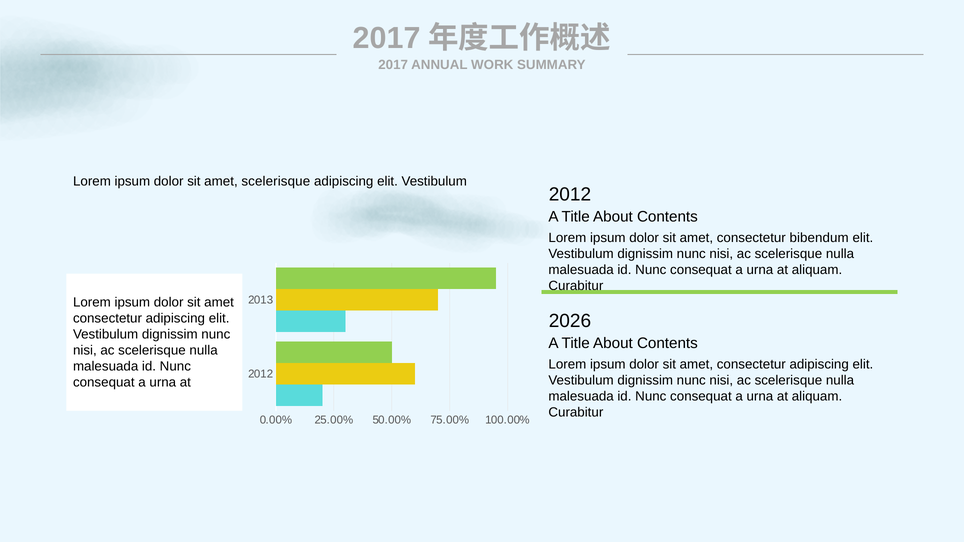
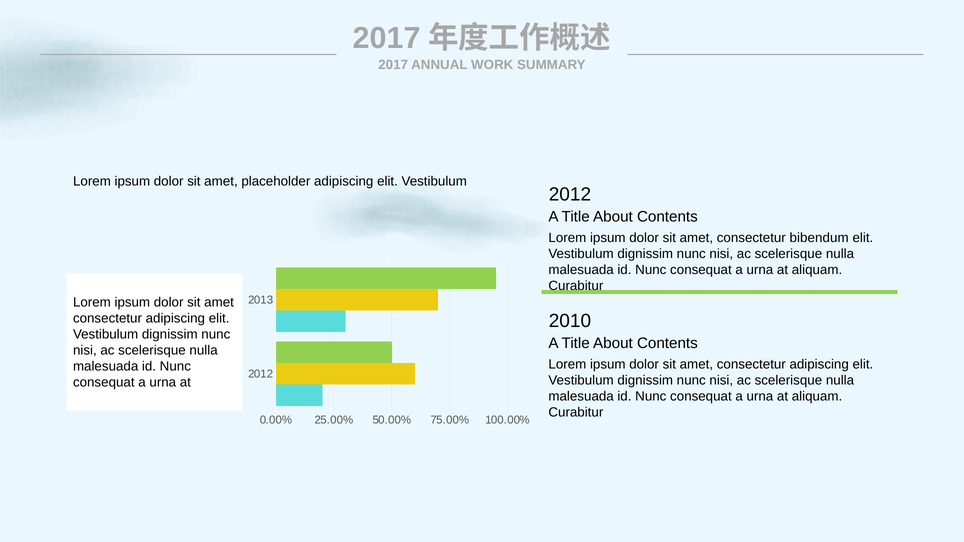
amet scelerisque: scelerisque -> placeholder (276, 181)
2026: 2026 -> 2010 (570, 321)
